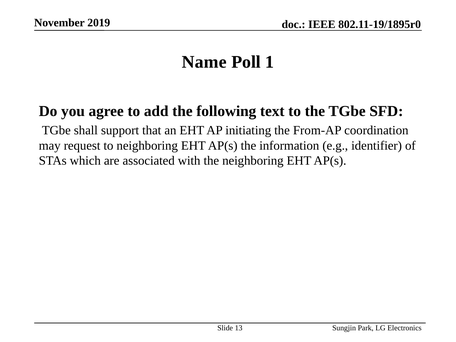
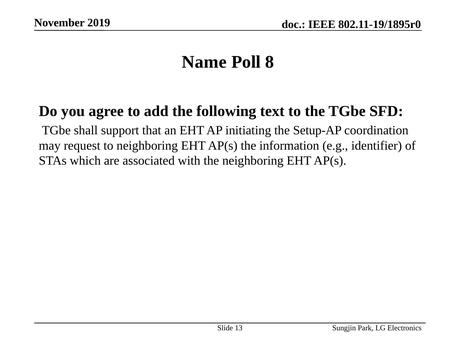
1: 1 -> 8 (270, 62)
From-AP: From-AP -> Setup-AP (317, 130)
